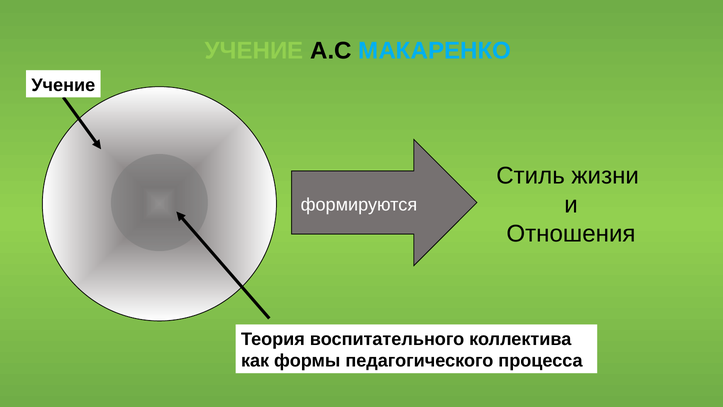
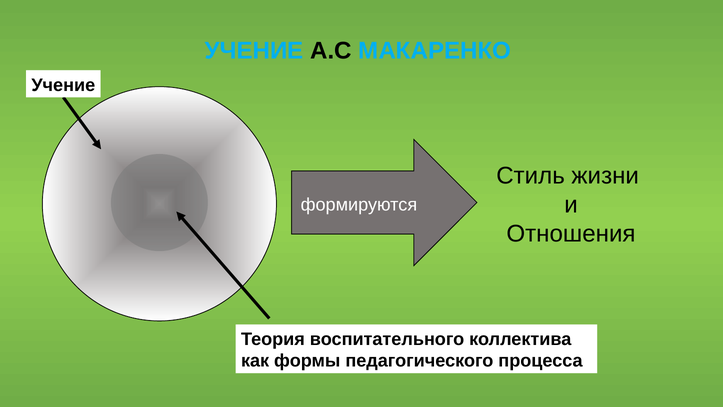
УЧЕНИЕ colour: light green -> light blue (254, 51)
